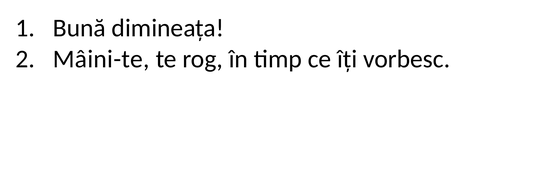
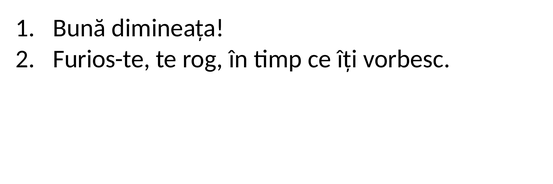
Mâini-te: Mâini-te -> Furios-te (101, 59)
